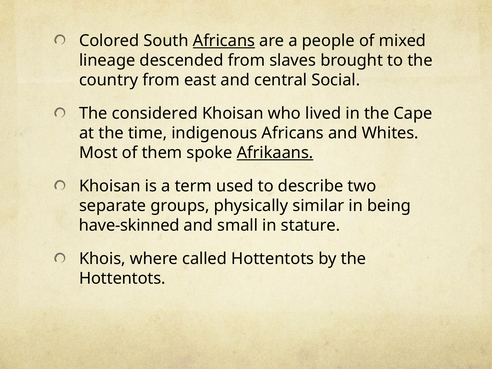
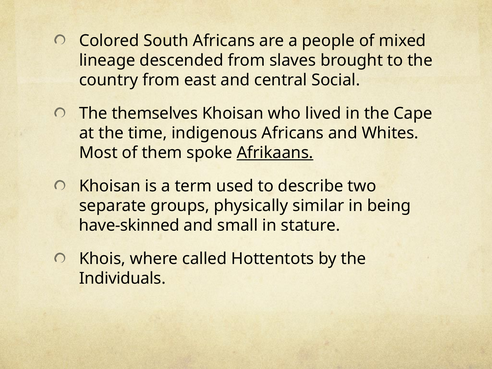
Africans underline: present -> none (224, 41)
considered: considered -> themselves (155, 113)
Hottentots: Hottentots -> Individuals (122, 278)
